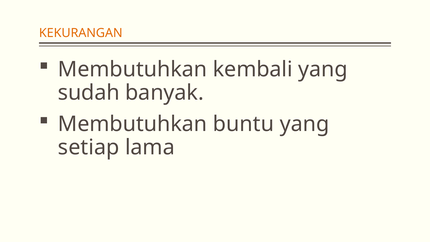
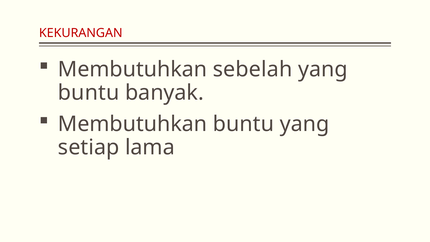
KEKURANGAN colour: orange -> red (81, 33)
kembali: kembali -> sebelah (253, 70)
sudah: sudah -> buntu (89, 93)
